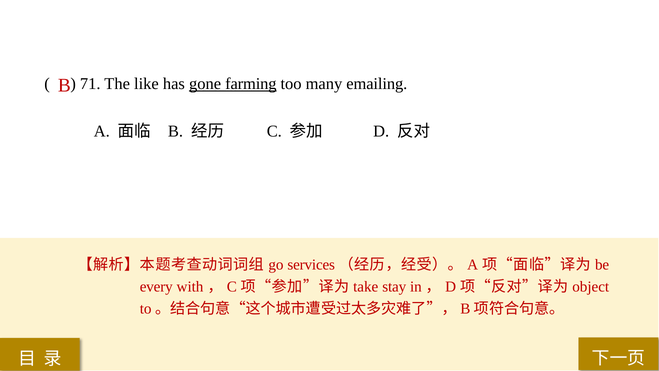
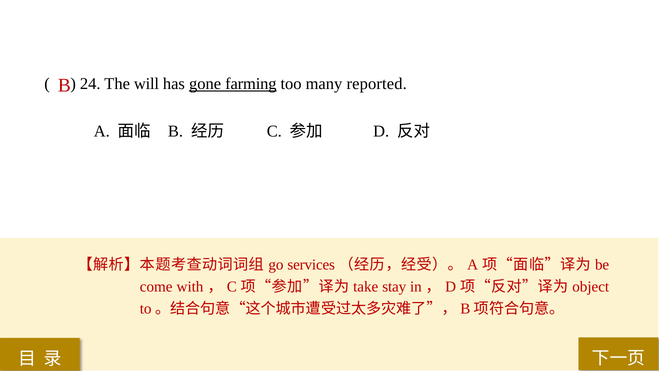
71: 71 -> 24 (90, 84)
like: like -> will (147, 84)
emailing: emailing -> reported (377, 84)
every: every -> come (156, 287)
